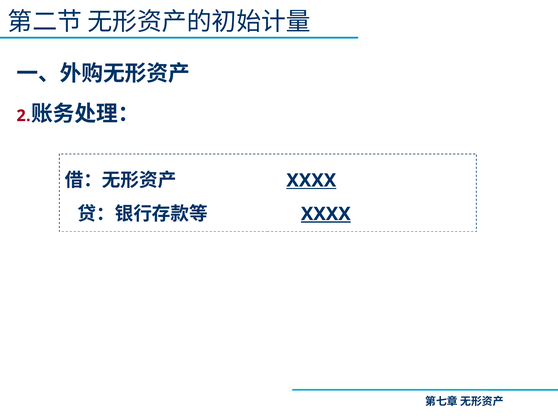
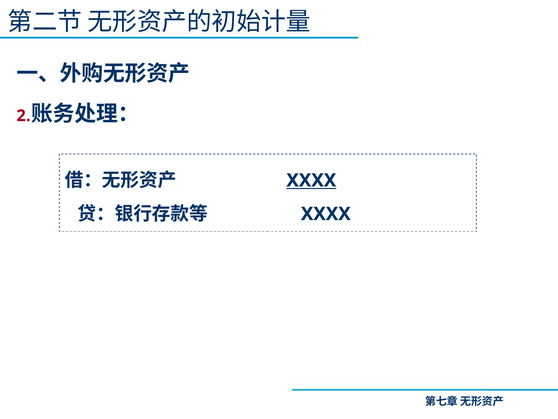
XXXX underline: present -> none (326, 214)
